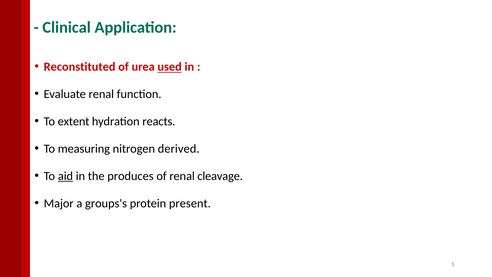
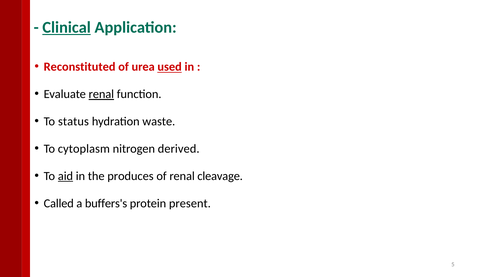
Clinical underline: none -> present (67, 27)
renal underline: none -> present (101, 94)
extent: extent -> status (73, 121)
reacts: reacts -> waste (159, 121)
measuring: measuring -> cytoplasm (84, 149)
Major: Major -> Called (59, 203)
groups's: groups's -> buffers's (106, 203)
